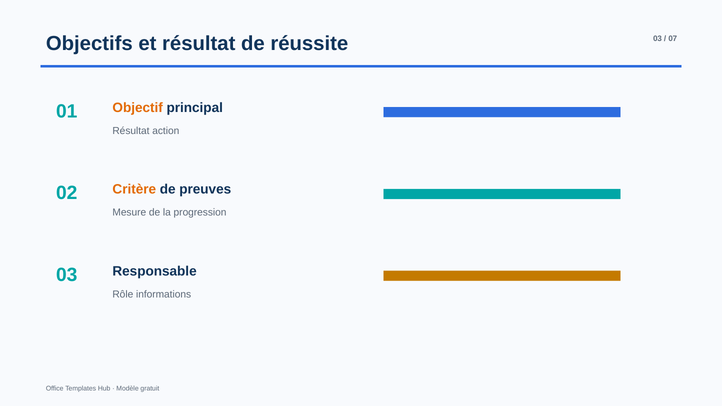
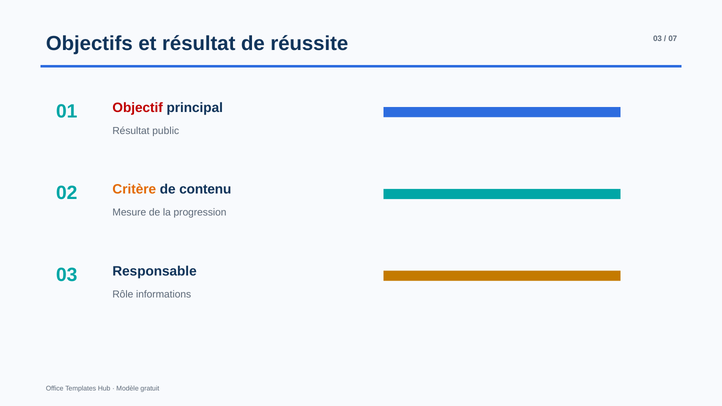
Objectif colour: orange -> red (138, 108)
action: action -> public (166, 131)
preuves: preuves -> contenu (205, 189)
